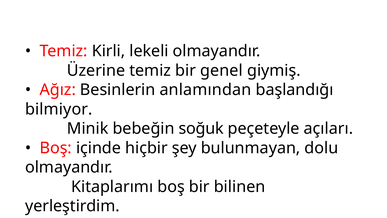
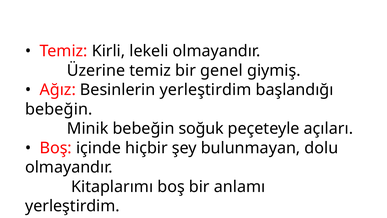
Besinlerin anlamından: anlamından -> yerleştirdim (205, 90)
bilmiyor: bilmiyor -> bebeğin (59, 109)
bilinen: bilinen -> anlamı (240, 186)
